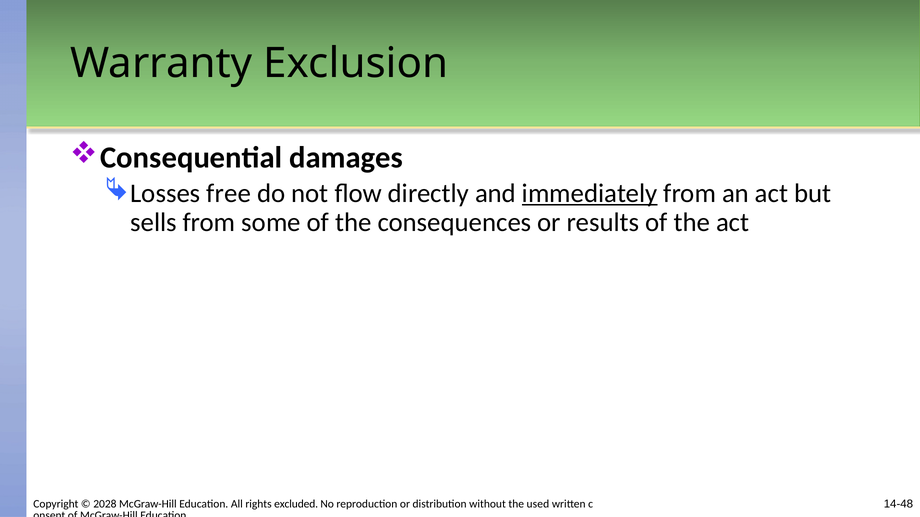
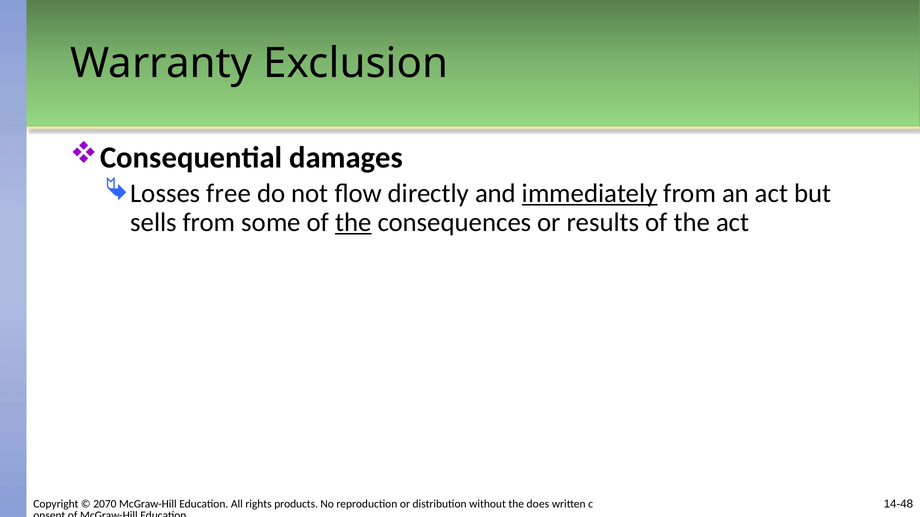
the underline: none -> present (353, 222)
2028: 2028 -> 2070 (105, 504)
excluded: excluded -> products (296, 504)
used: used -> does (538, 504)
